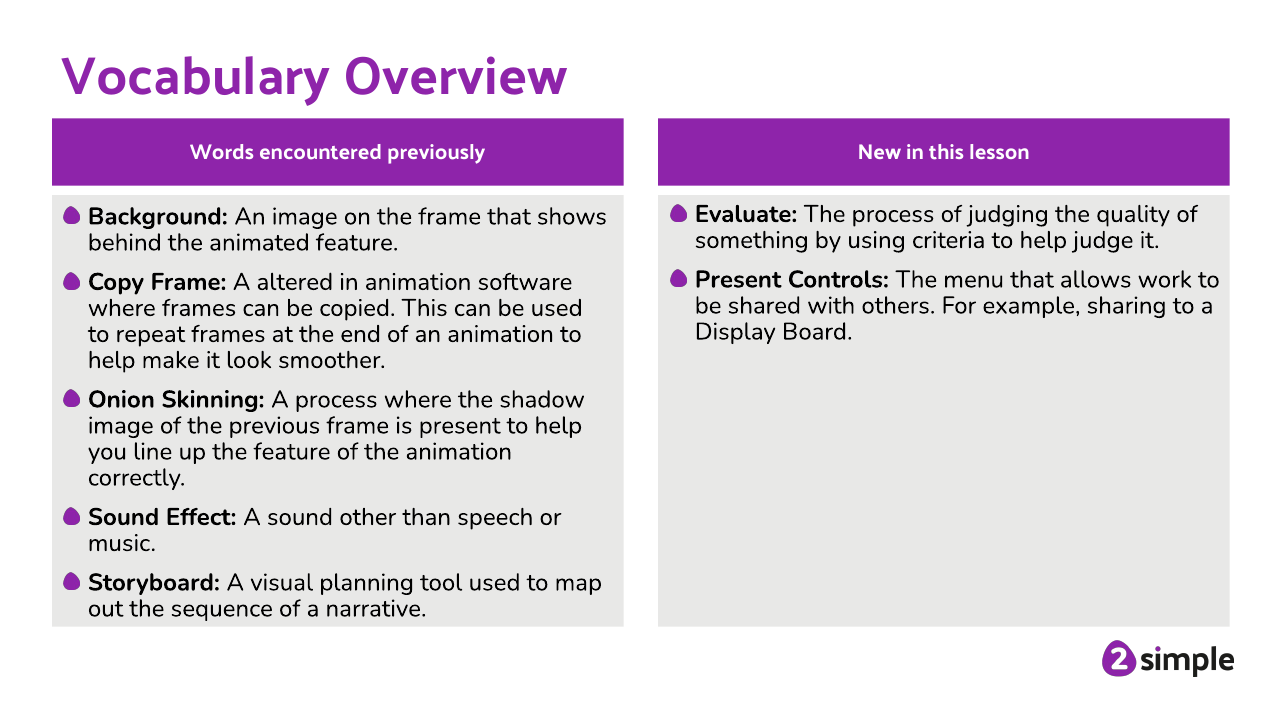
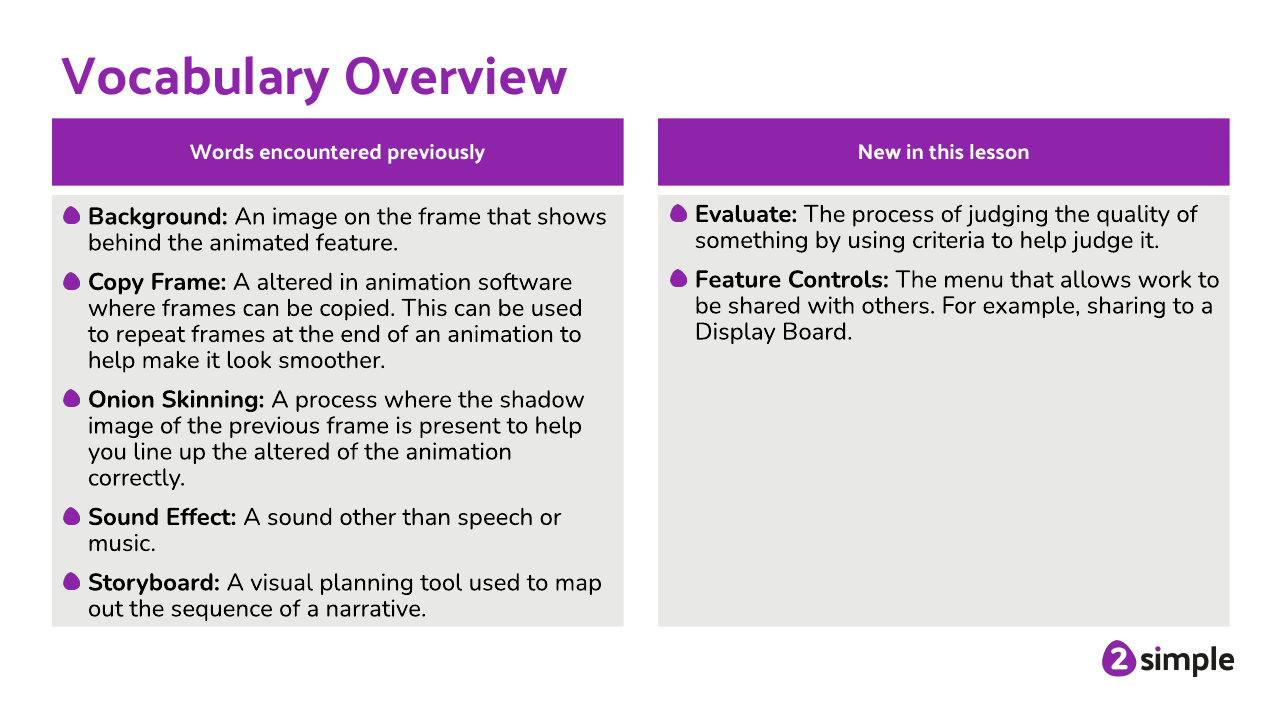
Present: Present -> Feature (738, 279)
the feature: feature -> altered (292, 451)
